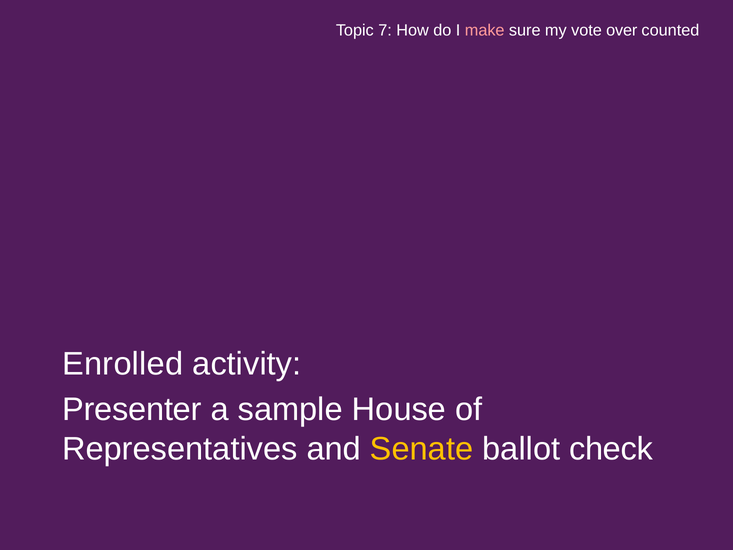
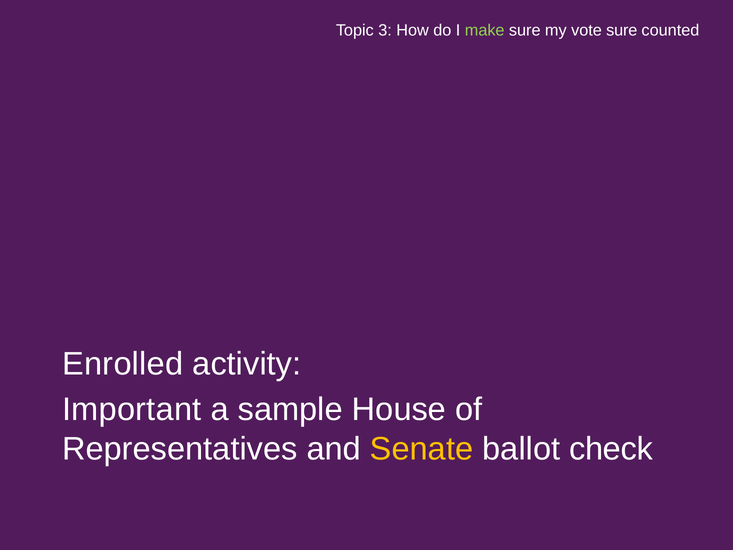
7: 7 -> 3 (385, 30)
make colour: pink -> light green (485, 30)
vote over: over -> sure (622, 30)
Presenter: Presenter -> Important (132, 410)
